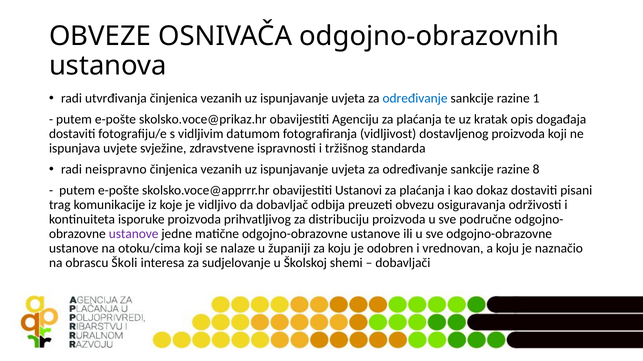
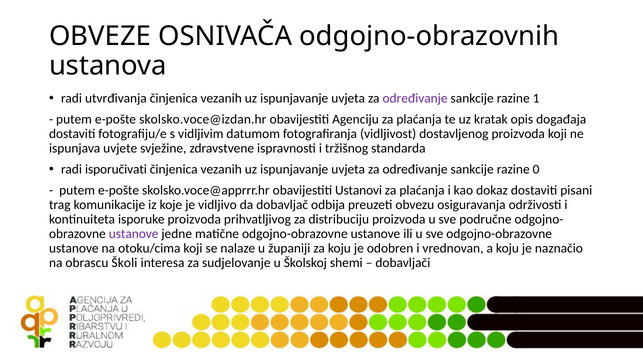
određivanje colour: blue -> purple (415, 98)
skolsko.voce@prikaz.hr: skolsko.voce@prikaz.hr -> skolsko.voce@izdan.hr (203, 120)
neispravno: neispravno -> isporučivati (116, 170)
8: 8 -> 0 (536, 170)
